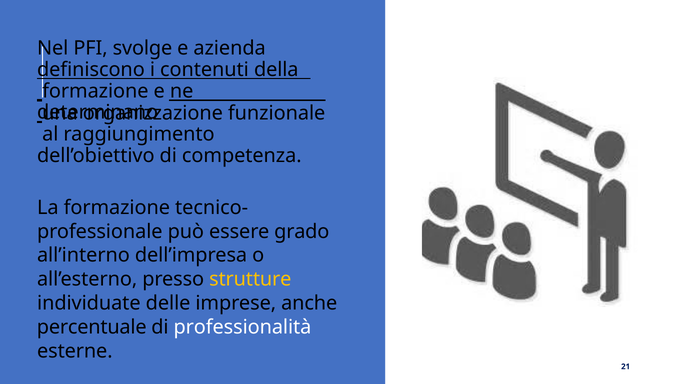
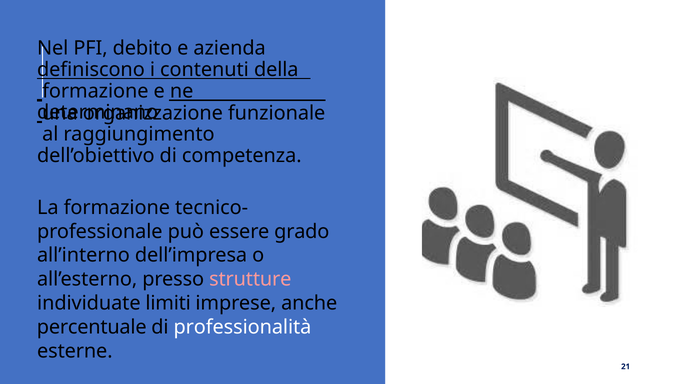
svolge: svolge -> debito (142, 48)
strutture colour: yellow -> pink (250, 279)
delle: delle -> limiti (168, 303)
